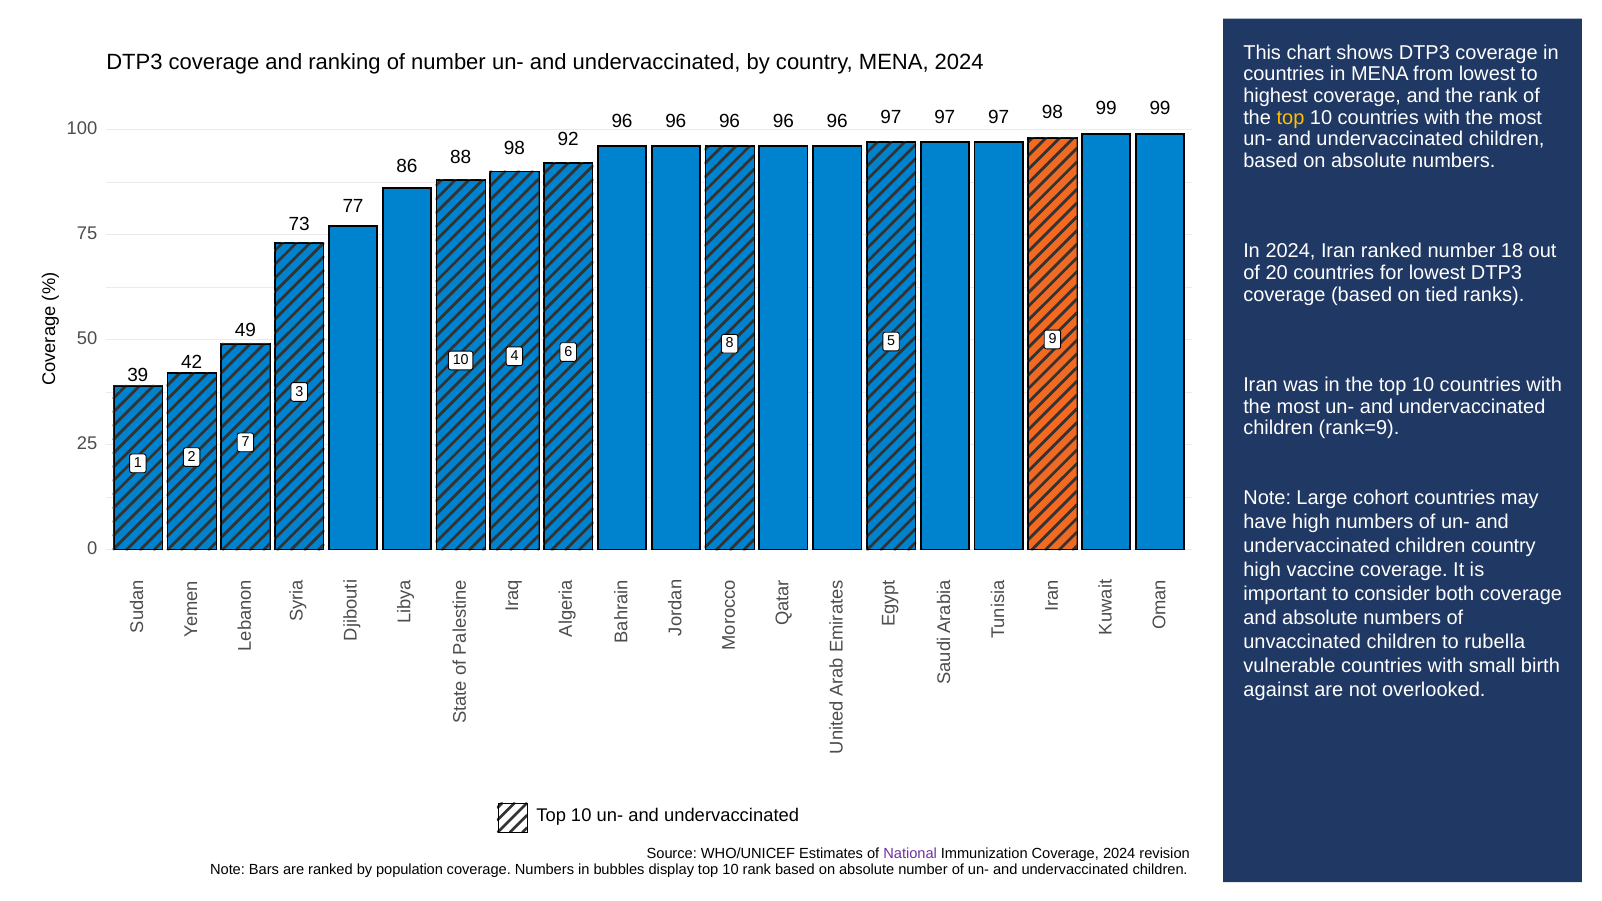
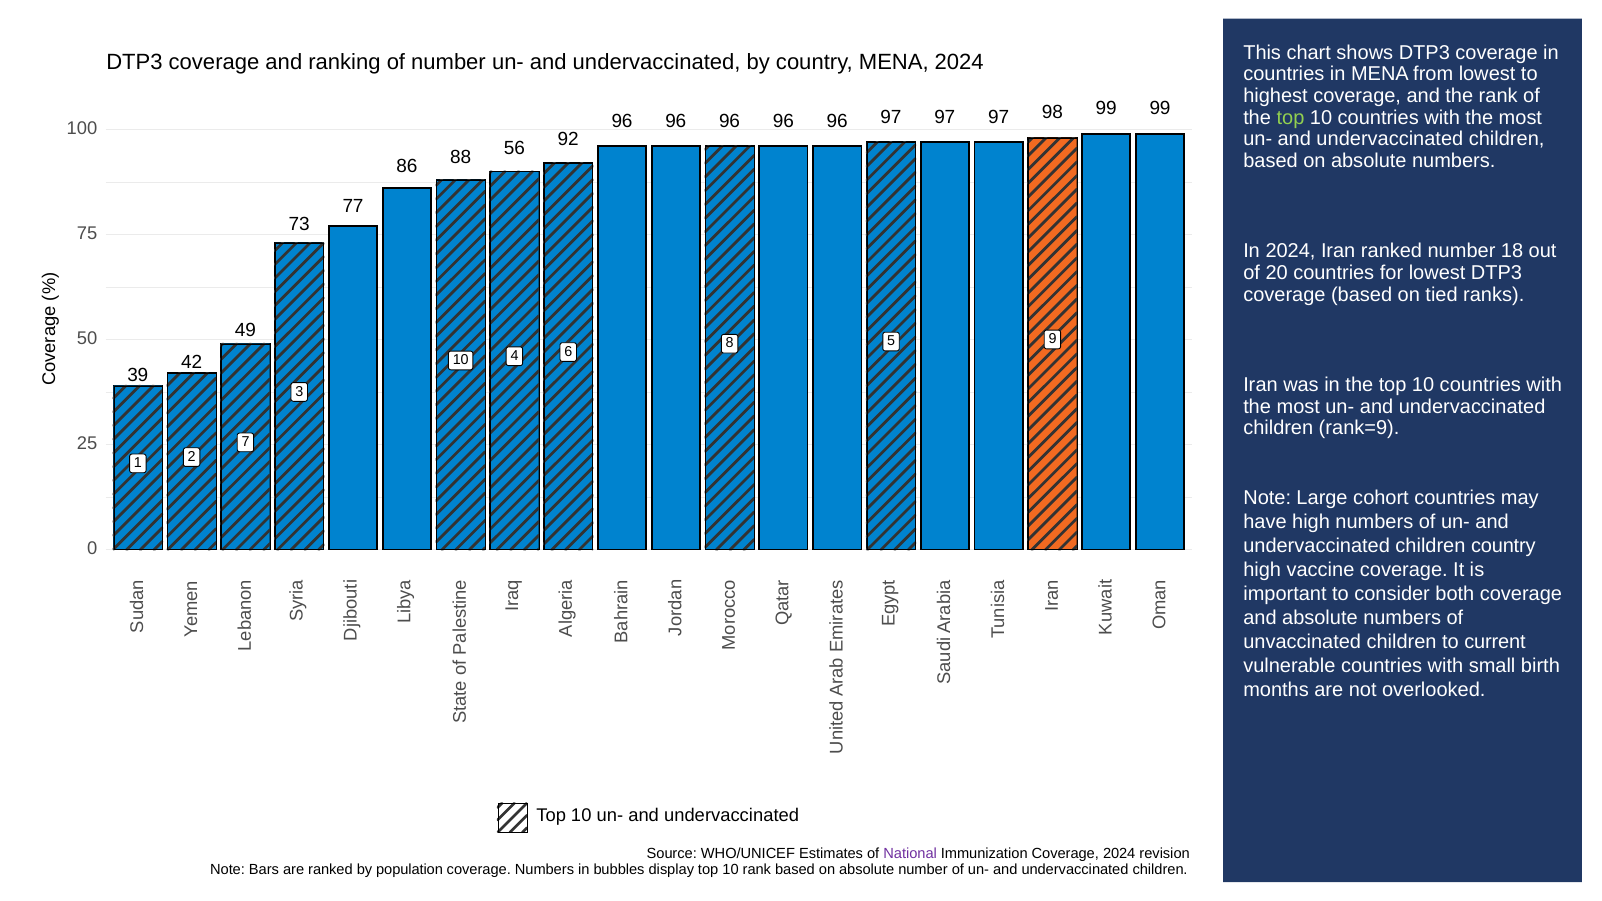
top colour: yellow -> light green (1290, 118)
88 98: 98 -> 56 (514, 148)
rubella: rubella -> current (1495, 642)
against: against -> months (1276, 690)
